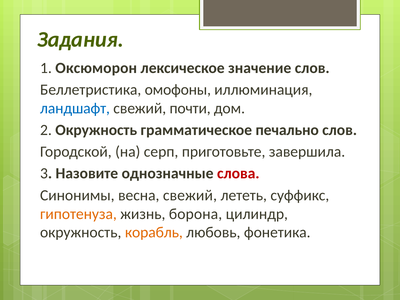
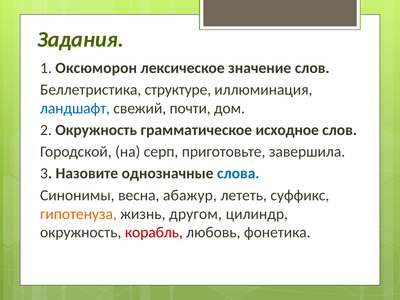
омофоны: омофоны -> структуре (178, 90)
печально: печально -> исходное (287, 130)
слова colour: red -> blue (238, 174)
весна свежий: свежий -> абажур (190, 195)
борона: борона -> другом (196, 214)
корабль colour: orange -> red (154, 233)
